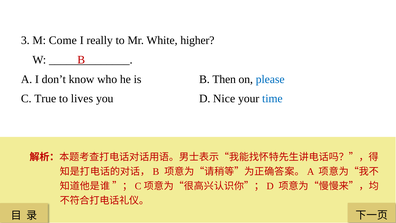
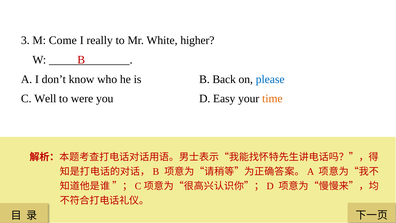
Then: Then -> Back (224, 79)
True: True -> Well (45, 99)
lives: lives -> were (82, 99)
Nice: Nice -> Easy (224, 99)
time colour: blue -> orange (272, 99)
